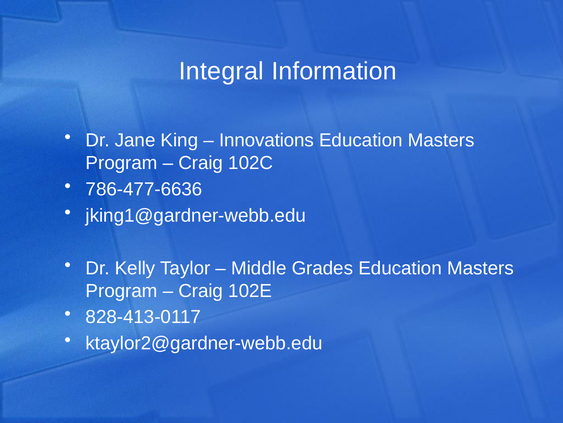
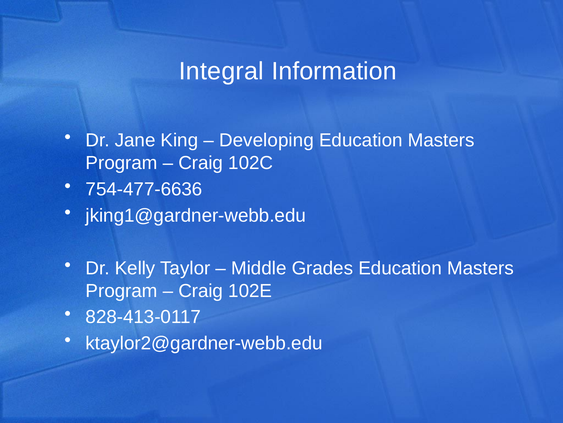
Innovations: Innovations -> Developing (266, 140)
786-477-6636: 786-477-6636 -> 754-477-6636 (144, 189)
